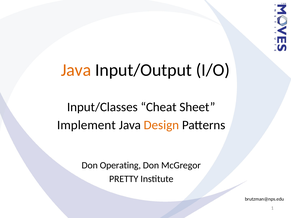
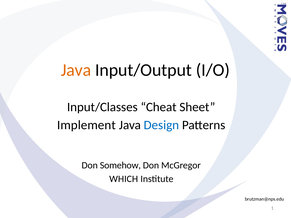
Design colour: orange -> blue (161, 125)
Operating: Operating -> Somehow (120, 166)
PRETTY: PRETTY -> WHICH (124, 179)
